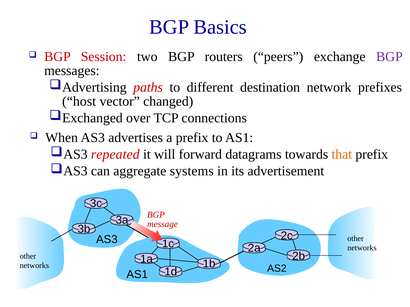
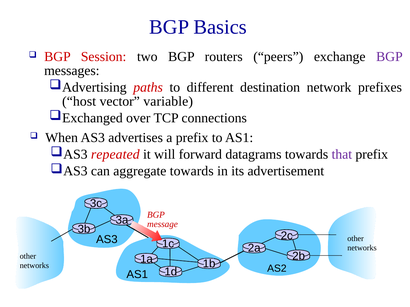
changed: changed -> variable (168, 101)
that colour: orange -> purple (342, 155)
aggregate systems: systems -> towards (192, 171)
